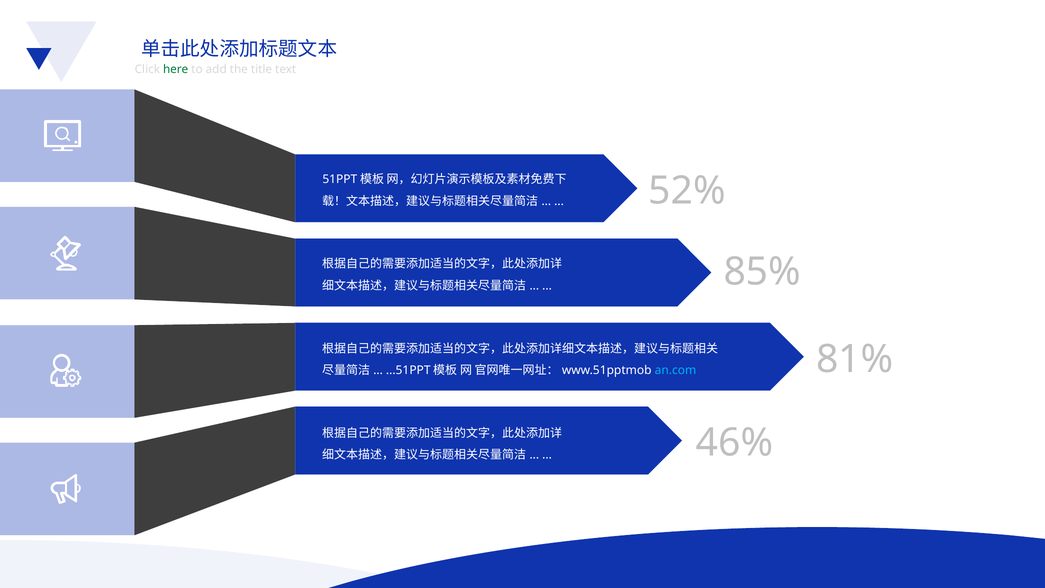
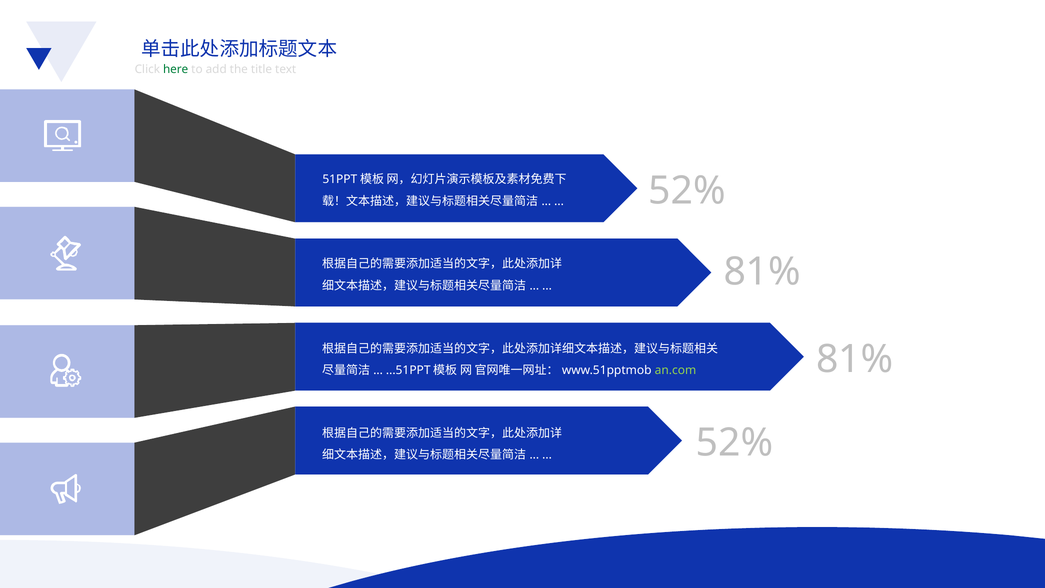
85%: 85% -> 81% (762, 272)
an.com colour: light blue -> light green (675, 370)
46%: 46% -> 52% (734, 443)
